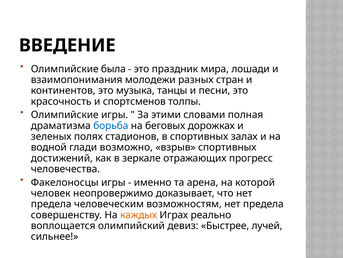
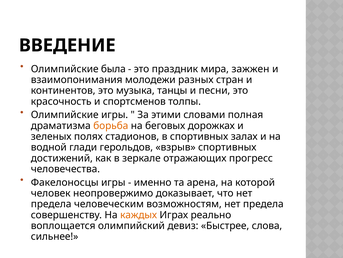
лошади: лошади -> зажжен (250, 69)
борьба colour: blue -> orange (111, 125)
возможно: возможно -> герольдов (126, 147)
лучей: лучей -> слова (267, 225)
